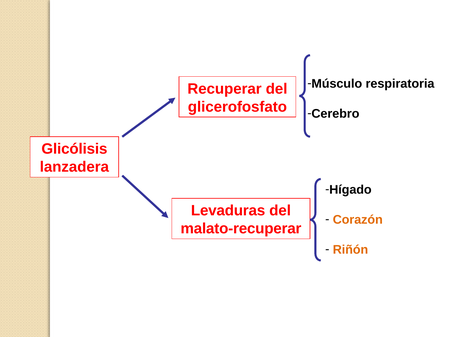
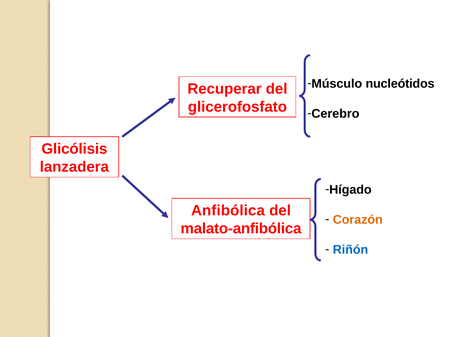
respiratoria: respiratoria -> nucleótidos (400, 84)
Levaduras: Levaduras -> Anfibólica (228, 211)
malato-recuperar: malato-recuperar -> malato-anfibólica (241, 229)
Riñón colour: orange -> blue (350, 250)
